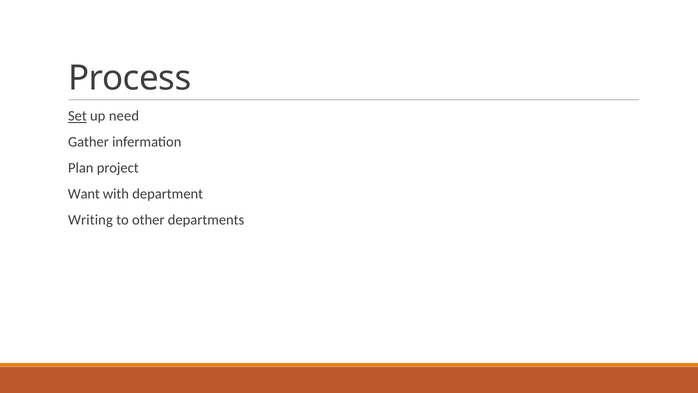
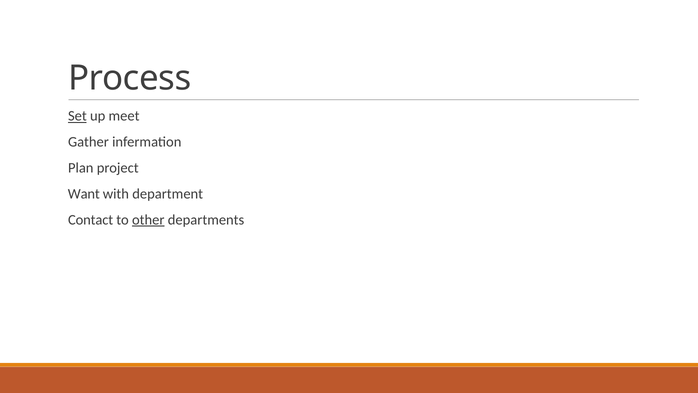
need: need -> meet (124, 116)
Writing: Writing -> Contact (91, 220)
other underline: none -> present (148, 220)
